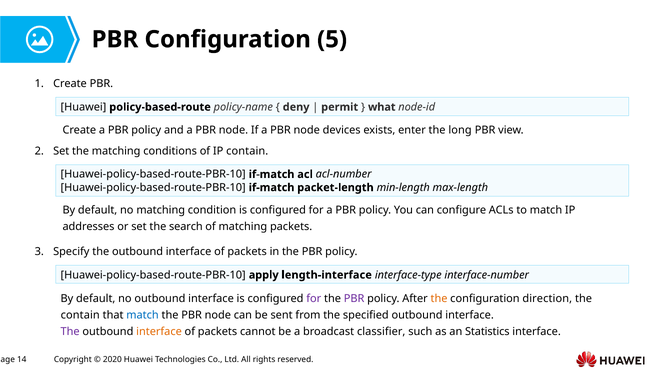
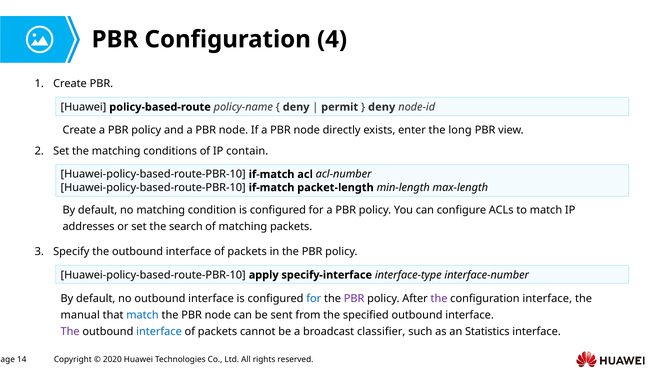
5: 5 -> 4 (332, 39)
what: what -> deny (382, 107)
devices: devices -> directly (342, 130)
length-interface: length-interface -> specify-interface (327, 275)
for colour: purple -> blue (314, 298)
the colour: orange -> purple (439, 298)
configuration direction: direction -> interface (547, 298)
contain: contain -> manual (80, 315)
interface colour: orange -> blue (159, 331)
